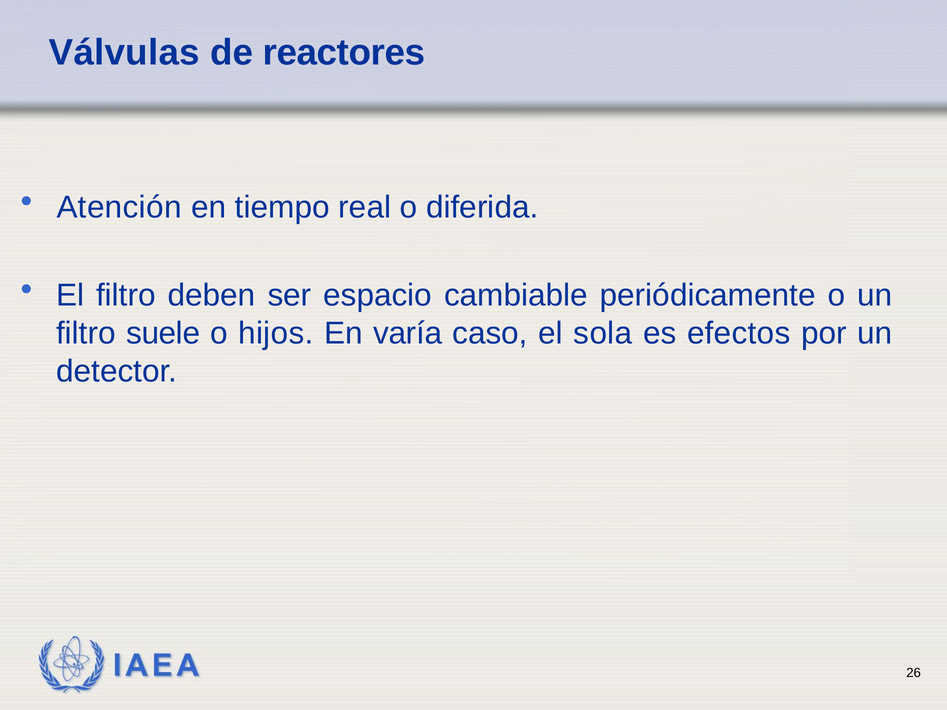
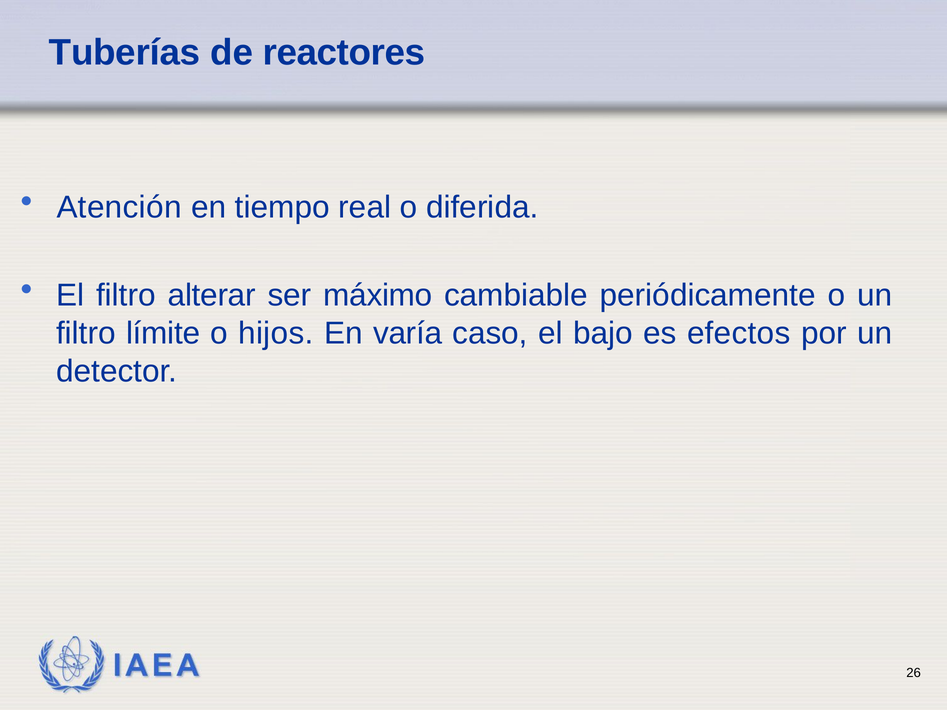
Válvulas: Válvulas -> Tuberías (125, 53)
deben: deben -> alterar (212, 296)
espacio: espacio -> máximo (378, 296)
suele: suele -> límite (163, 333)
sola: sola -> bajo (603, 333)
